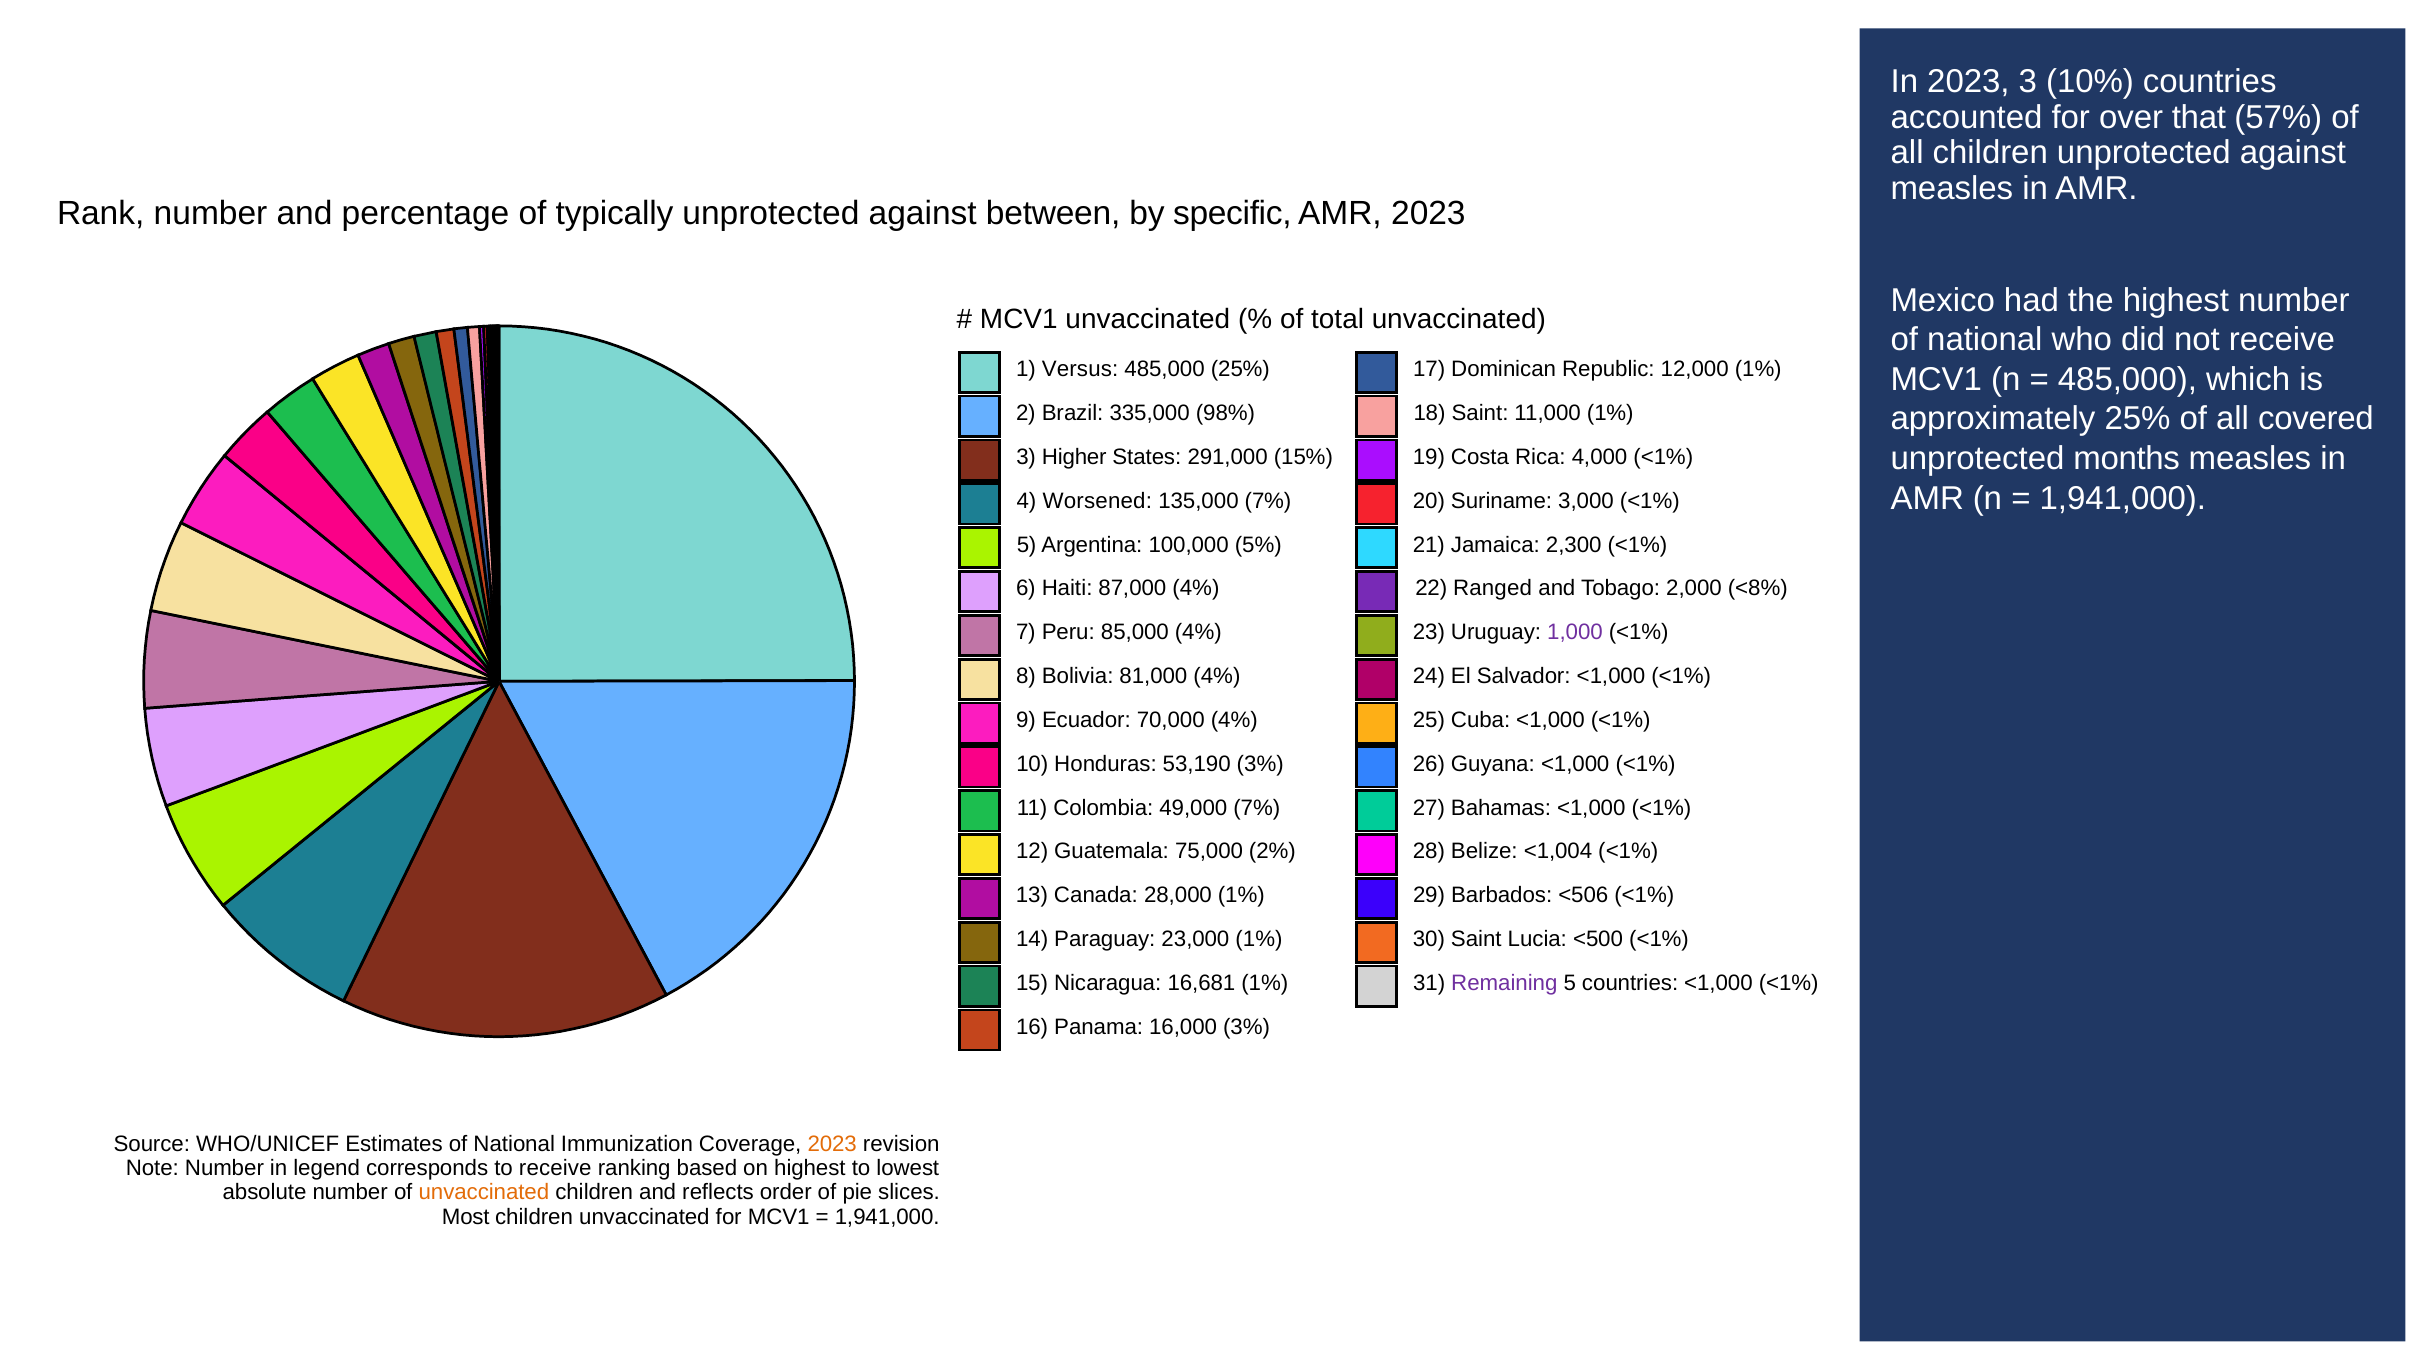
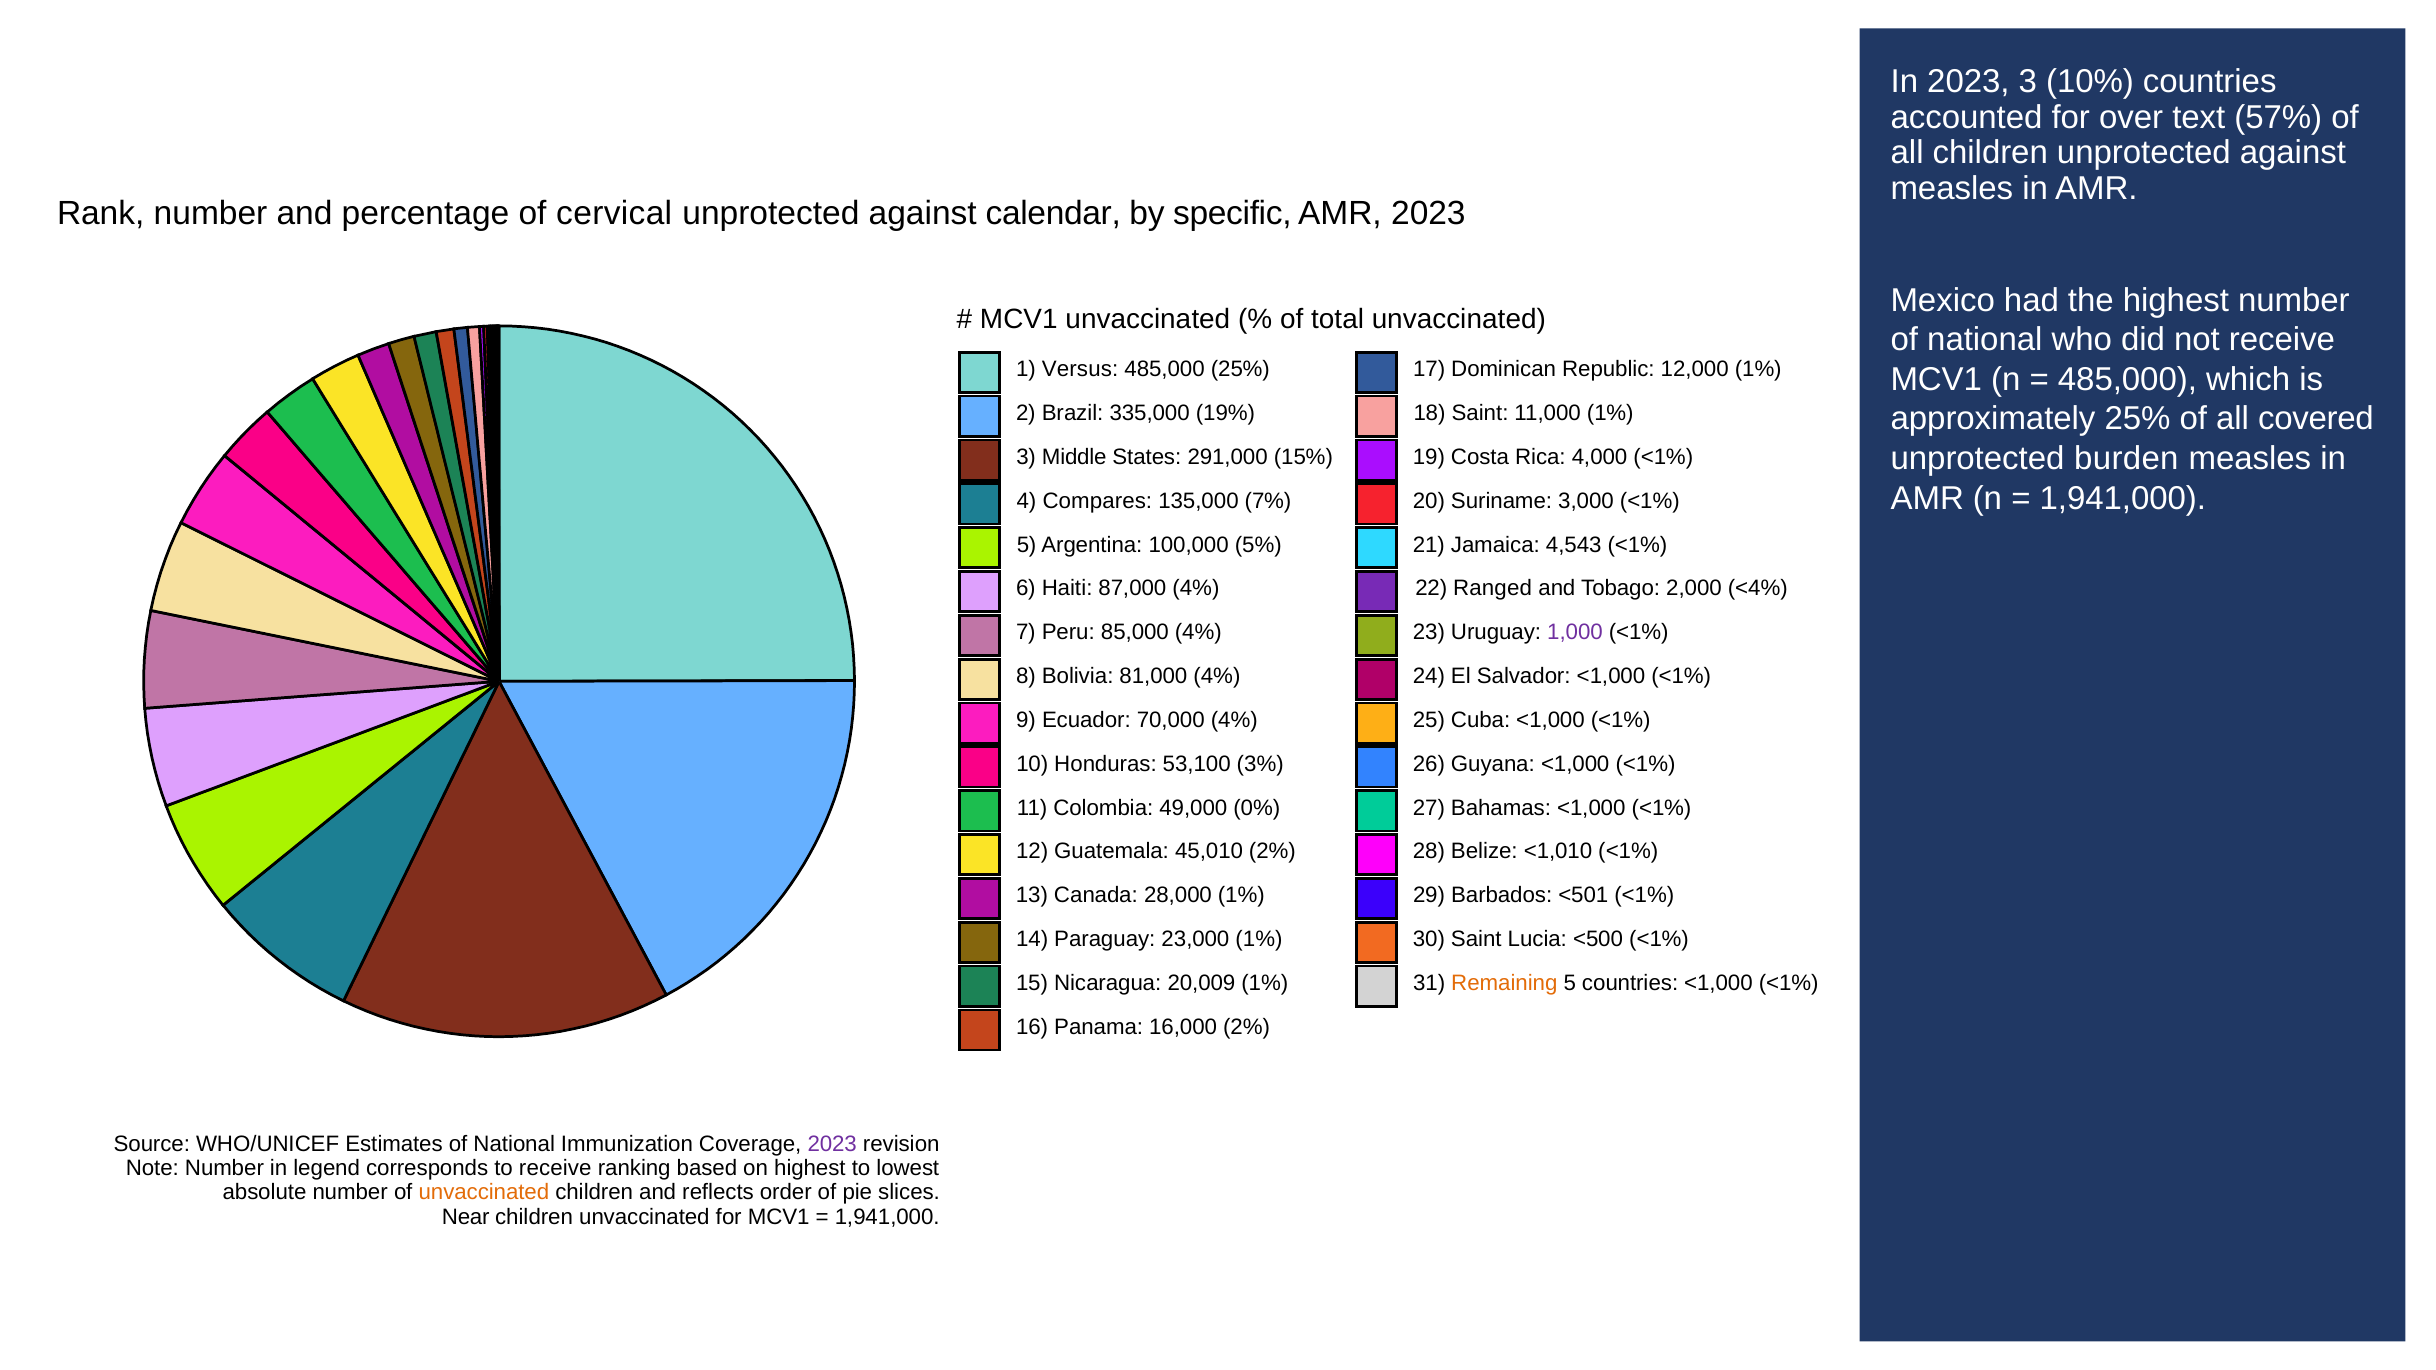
that: that -> text (2199, 117)
typically: typically -> cervical (614, 213)
between: between -> calendar (1053, 213)
98%: 98% -> 19% (1225, 413)
months: months -> burden (2126, 459)
Higher: Higher -> Middle (1074, 457)
Worsened: Worsened -> Compares (1097, 501)
2,300: 2,300 -> 4,543 (1574, 545)
<8%: <8% -> <4% (1758, 589)
53,190: 53,190 -> 53,100 (1197, 764)
49,000 7%: 7% -> 0% (1257, 808)
75,000: 75,000 -> 45,010 (1209, 852)
<1,004: <1,004 -> <1,010 (1558, 852)
<506: <506 -> <501 (1583, 895)
16,681: 16,681 -> 20,009 (1201, 983)
Remaining colour: purple -> orange (1504, 983)
16,000 3%: 3% -> 2% (1247, 1027)
2023 colour: orange -> purple (832, 1145)
Most: Most -> Near (466, 1218)
